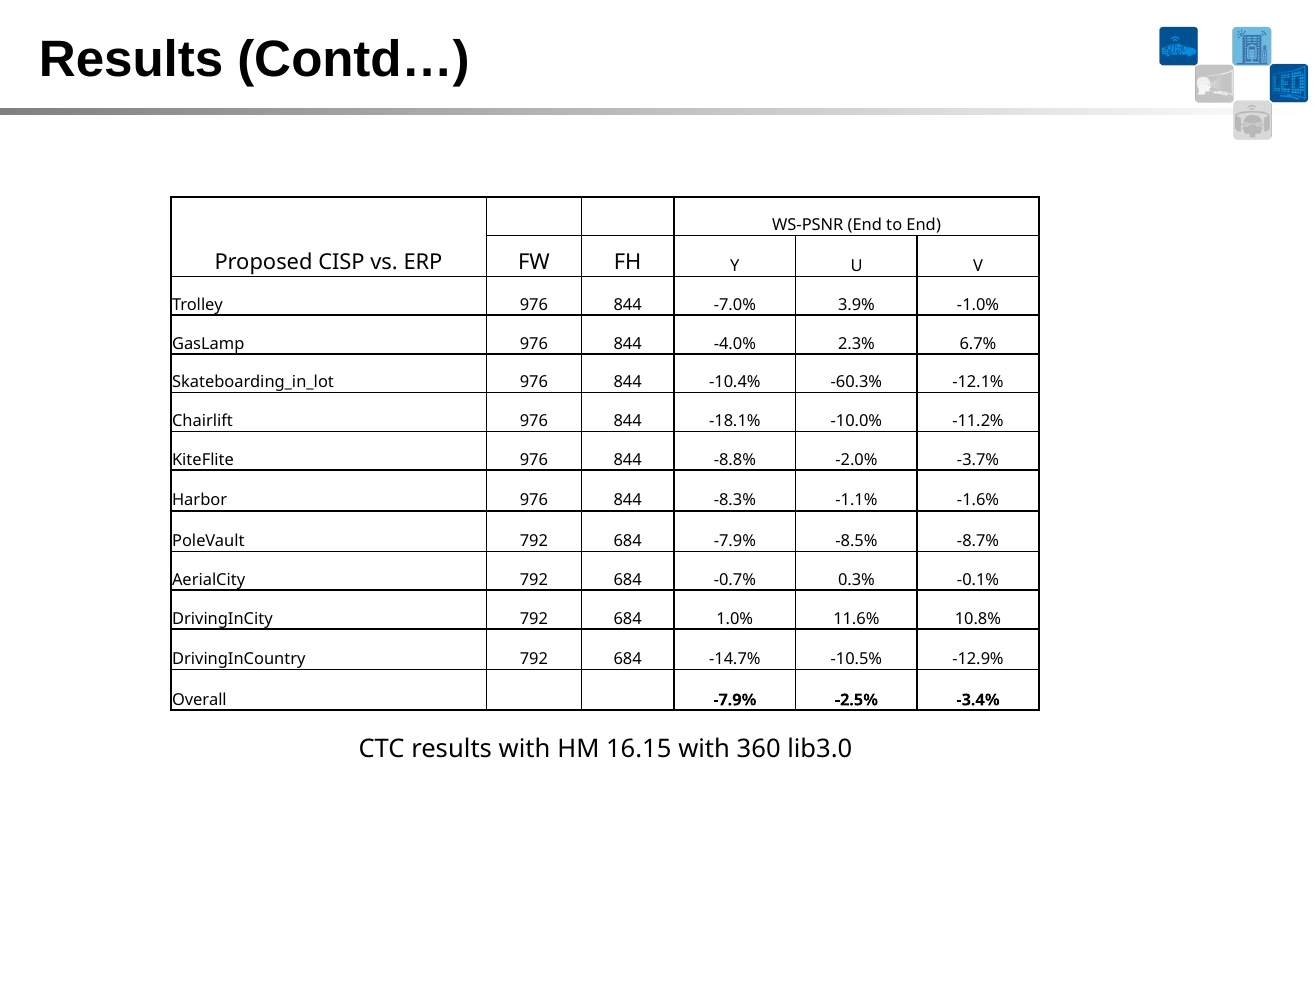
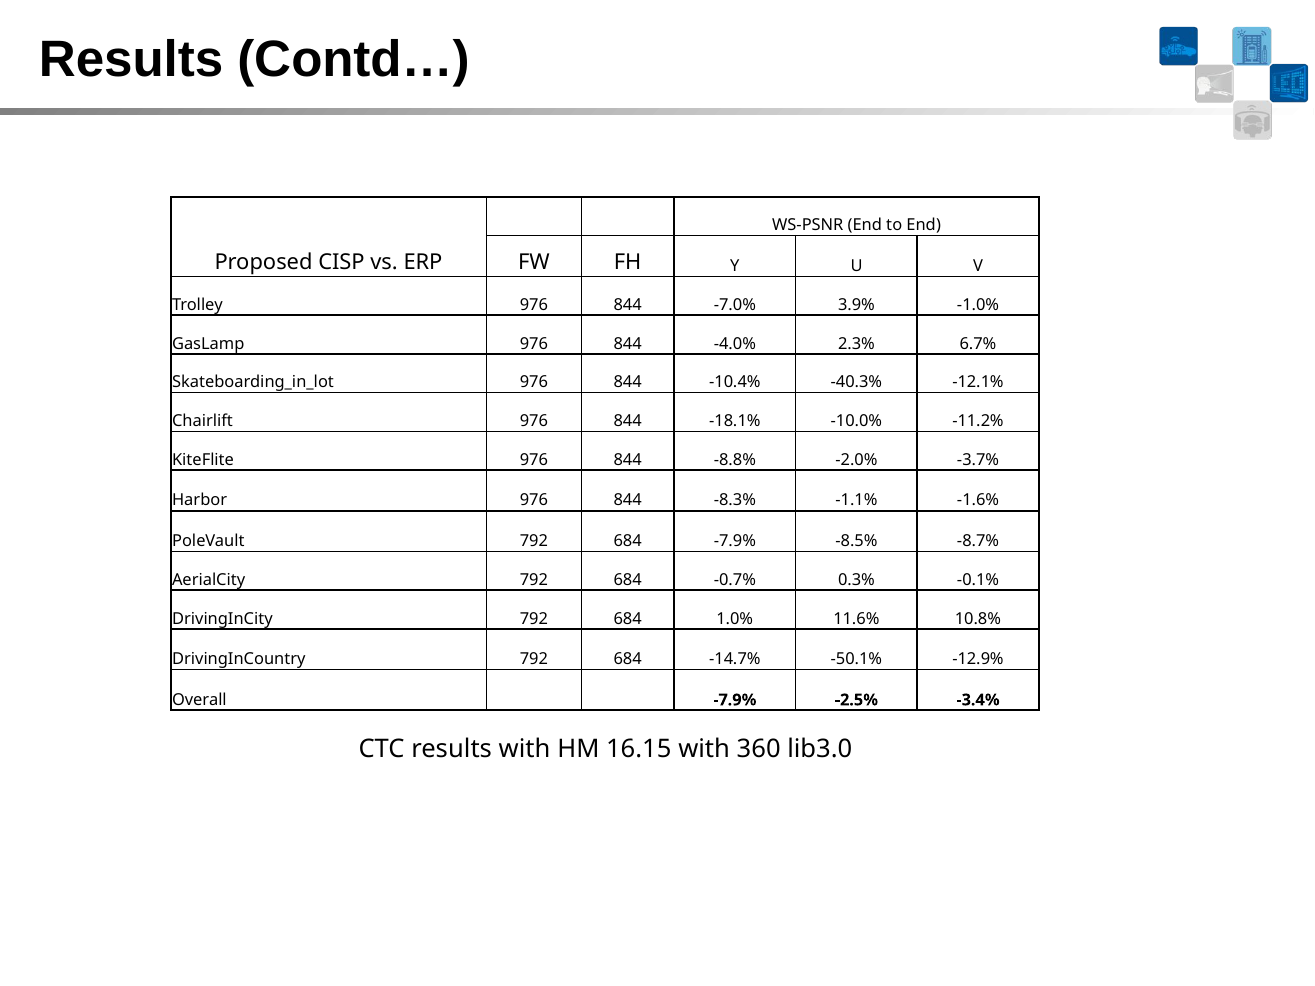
-60.3%: -60.3% -> -40.3% (856, 382)
-10.5%: -10.5% -> -50.1% (856, 659)
